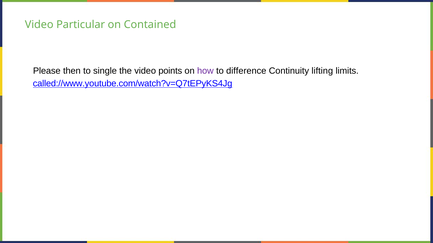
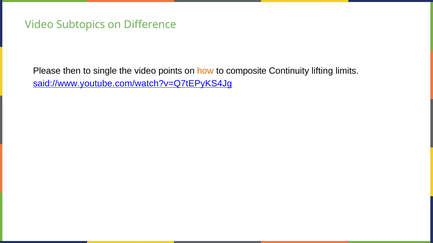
Particular: Particular -> Subtopics (81, 25)
Contained: Contained -> Difference (150, 25)
how colour: purple -> orange (205, 71)
difference: difference -> composite (246, 71)
called://www.youtube.com/watch?v=Q7tEPyKS4Jg: called://www.youtube.com/watch?v=Q7tEPyKS4Jg -> said://www.youtube.com/watch?v=Q7tEPyKS4Jg (132, 84)
